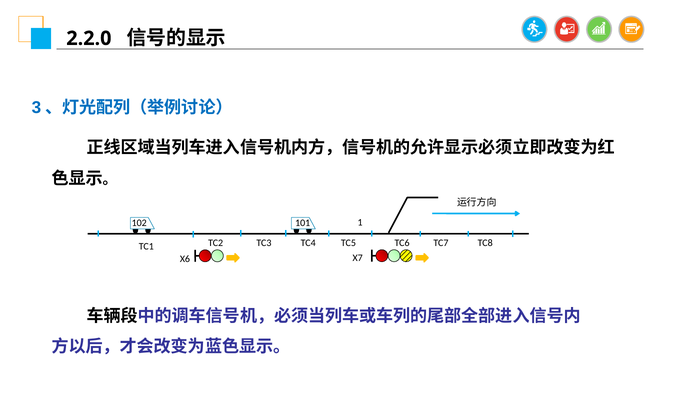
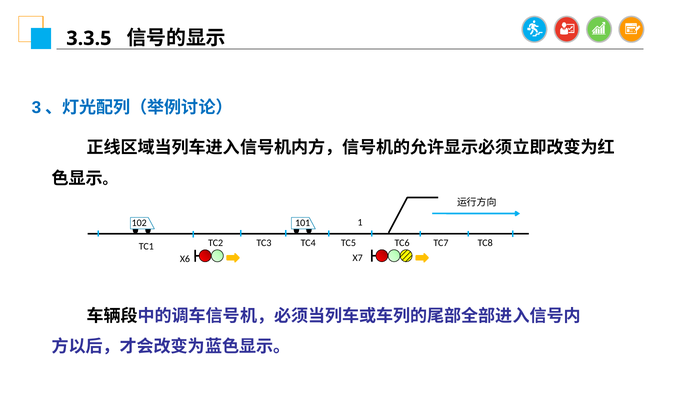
2.2.0: 2.2.0 -> 3.3.5 (89, 38)
